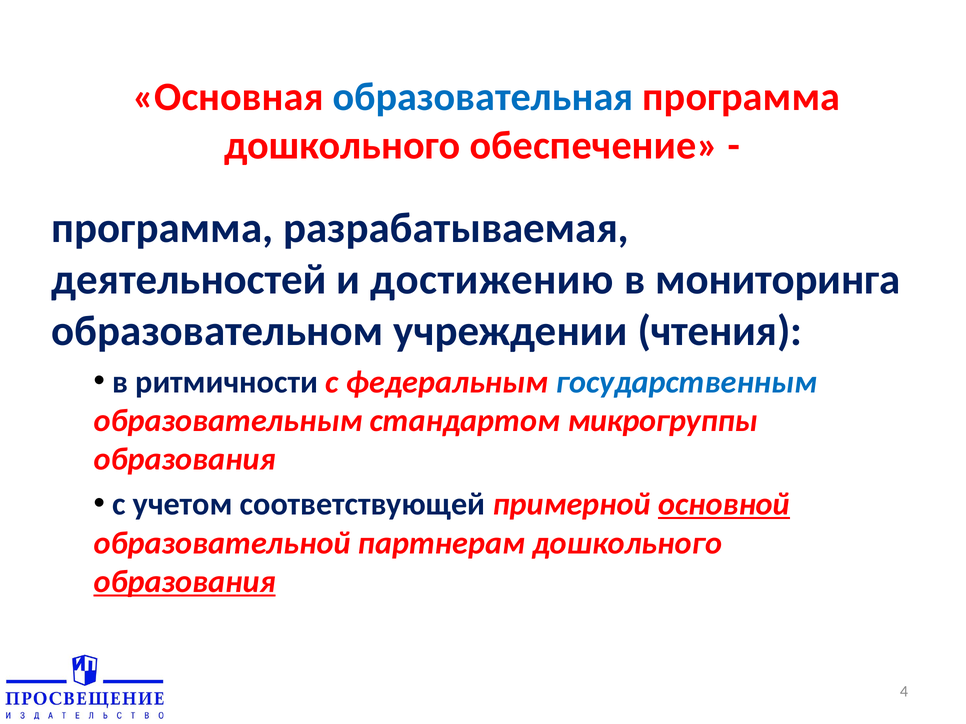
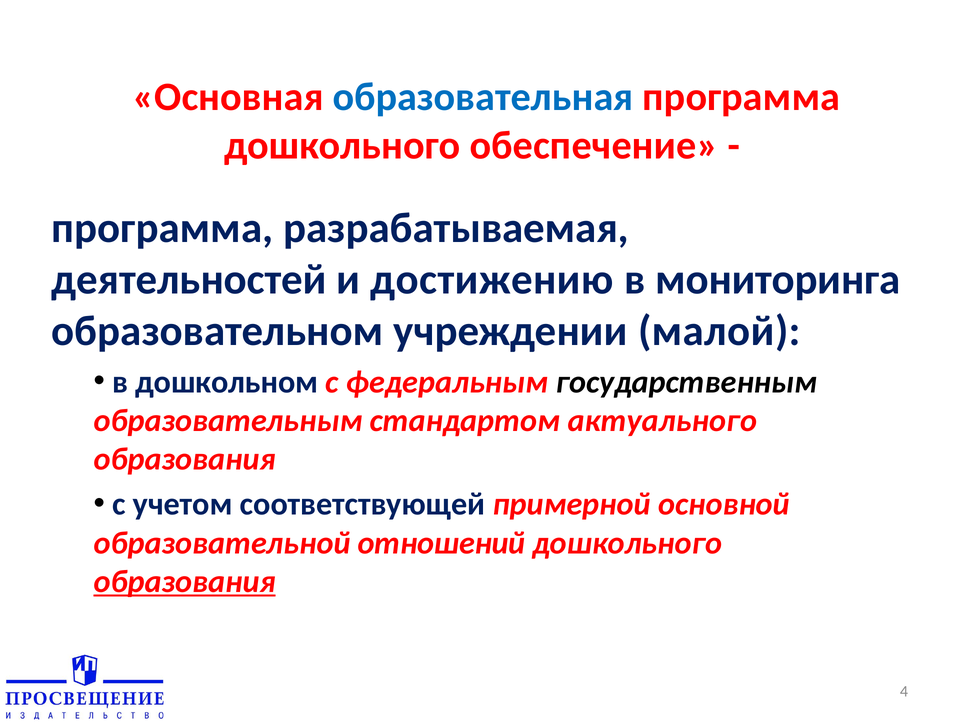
чтения: чтения -> малой (719, 332)
ритмичности: ритмичности -> дошкольном (227, 382)
государственным colour: blue -> black (686, 382)
микрогруппы: микрогруппы -> актуального (662, 421)
основной underline: present -> none (724, 505)
партнерам: партнерам -> отношений (442, 543)
